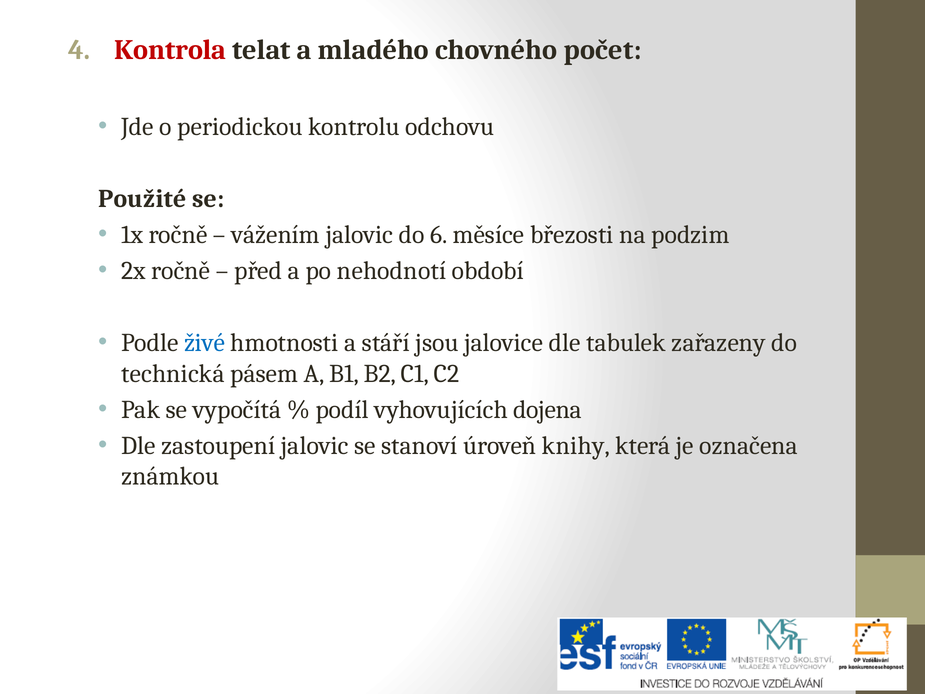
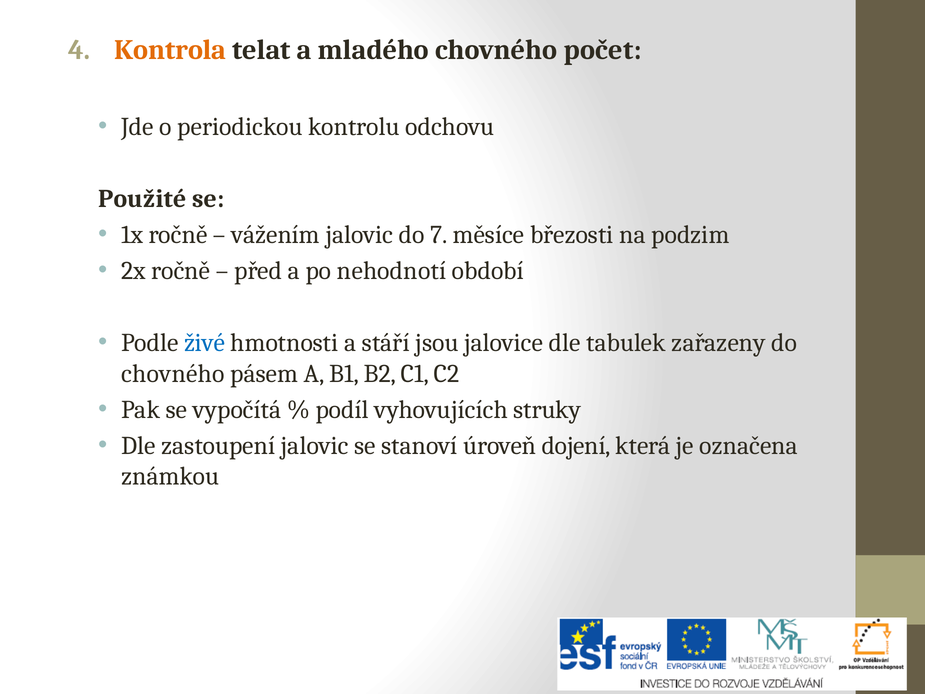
Kontrola colour: red -> orange (170, 50)
6: 6 -> 7 (439, 235)
technická: technická -> chovného (173, 374)
dojena: dojena -> struky (547, 410)
knihy: knihy -> dojení (576, 445)
